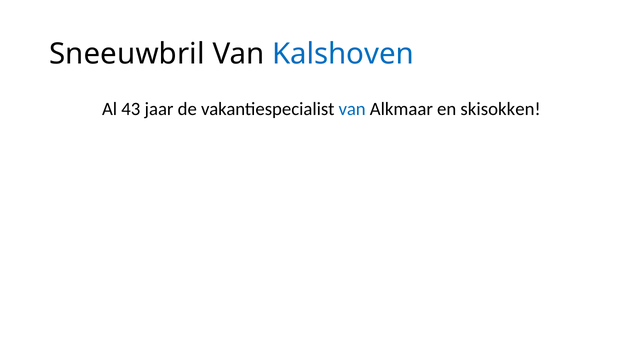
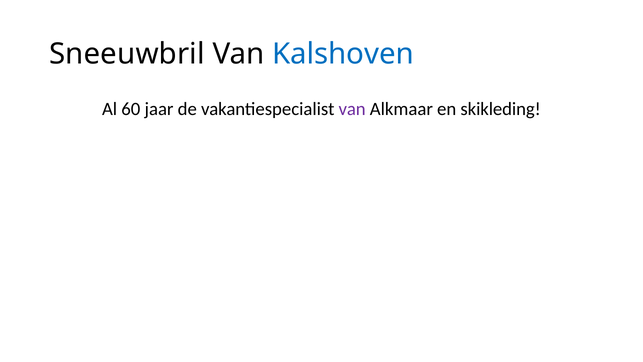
43: 43 -> 60 (131, 109)
van colour: blue -> purple (352, 109)
skisokken: skisokken -> skikleding (501, 109)
